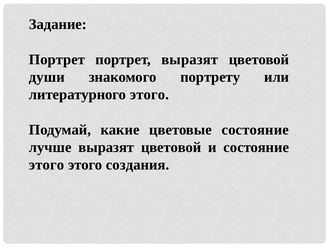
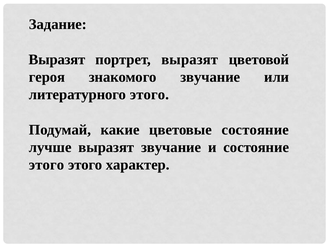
Портрет: Портрет -> Выразят (57, 59)
души: души -> героя (47, 77)
знакомого портрету: портрету -> звучание (210, 77)
лучше выразят цветовой: цветовой -> звучание (171, 147)
создания: создания -> характер (138, 165)
